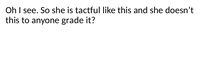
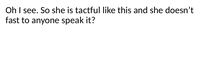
this: this -> fast (13, 20)
grade: grade -> speak (73, 20)
